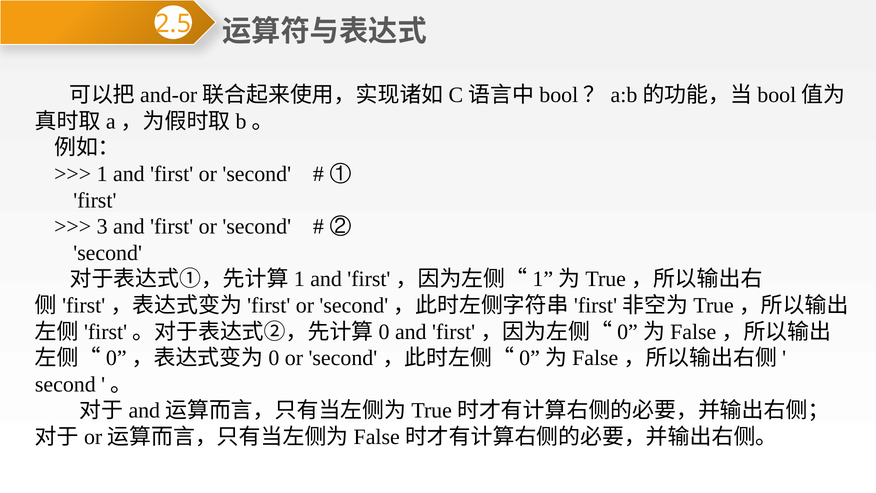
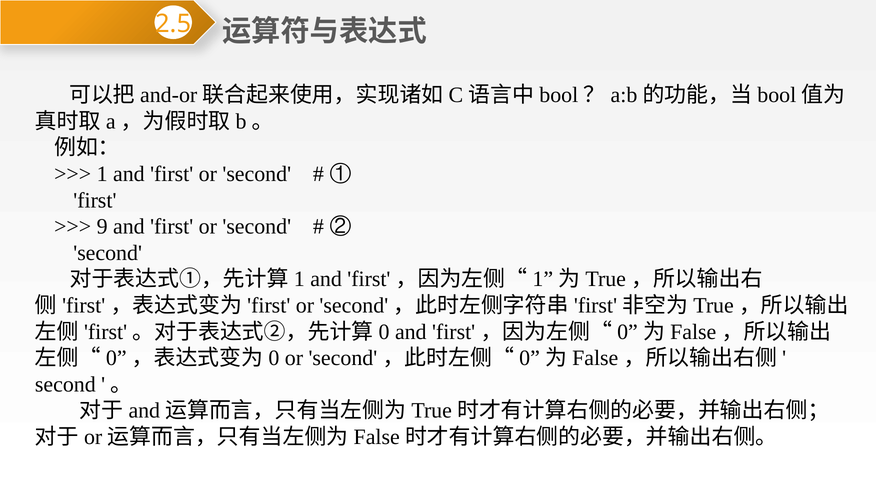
3: 3 -> 9 (102, 226)
